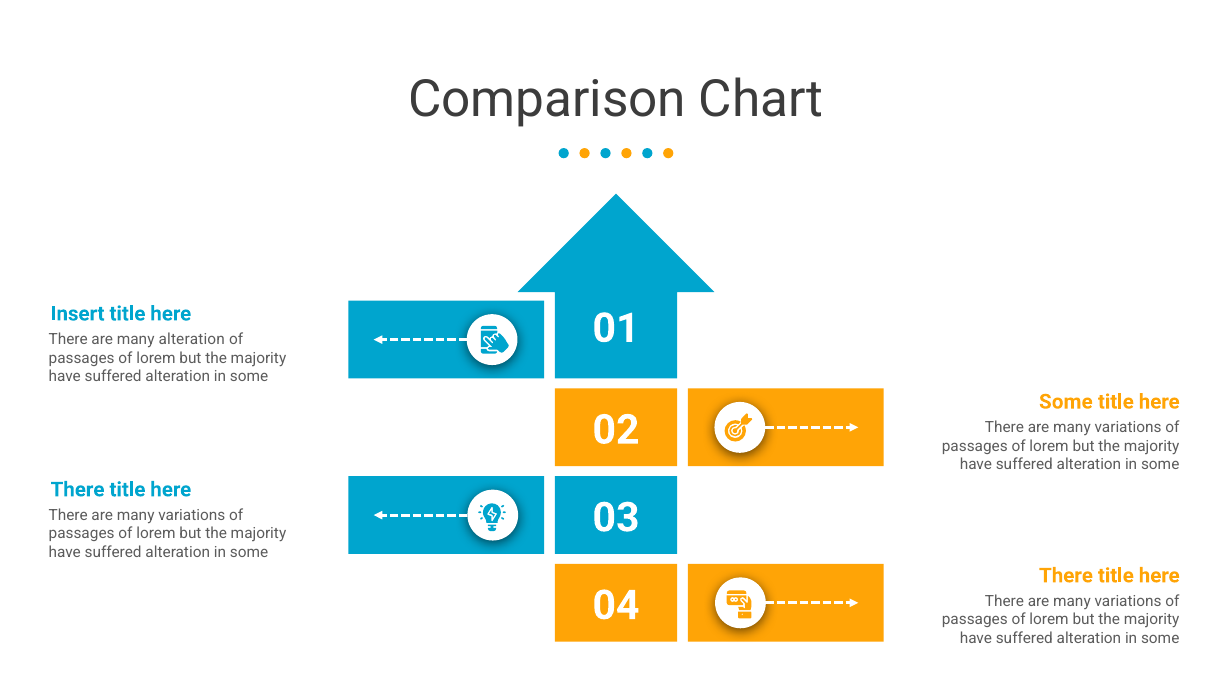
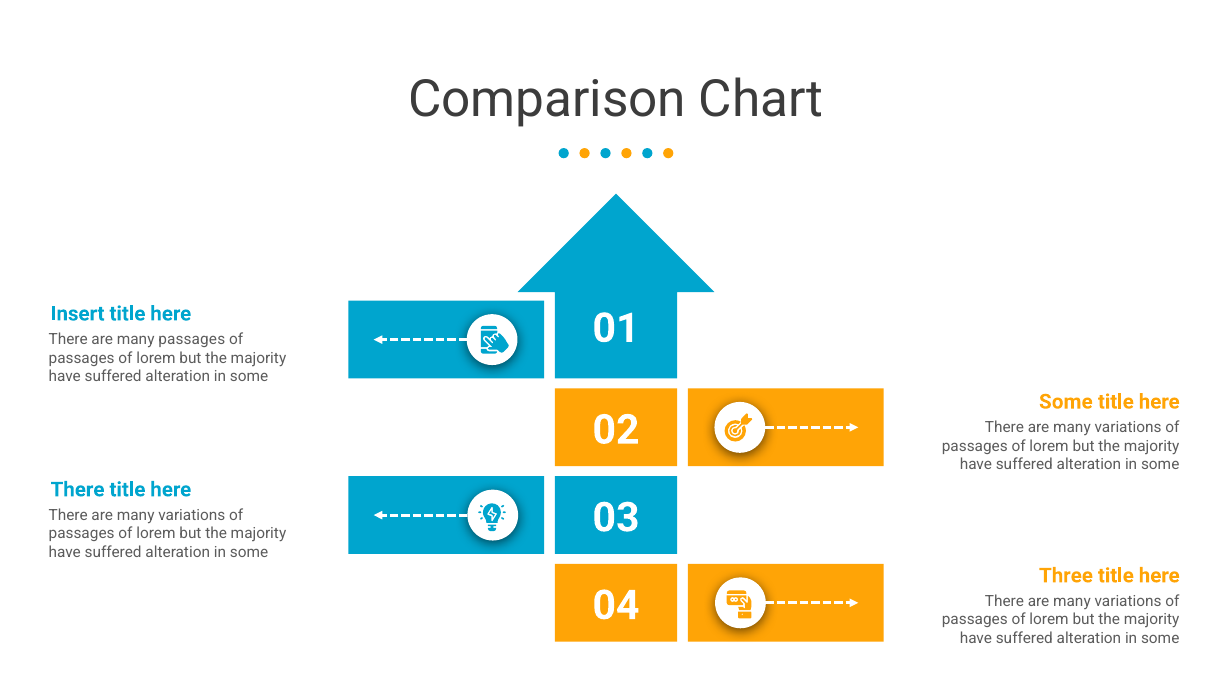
many alteration: alteration -> passages (192, 340)
There: There -> Three (1066, 576)
